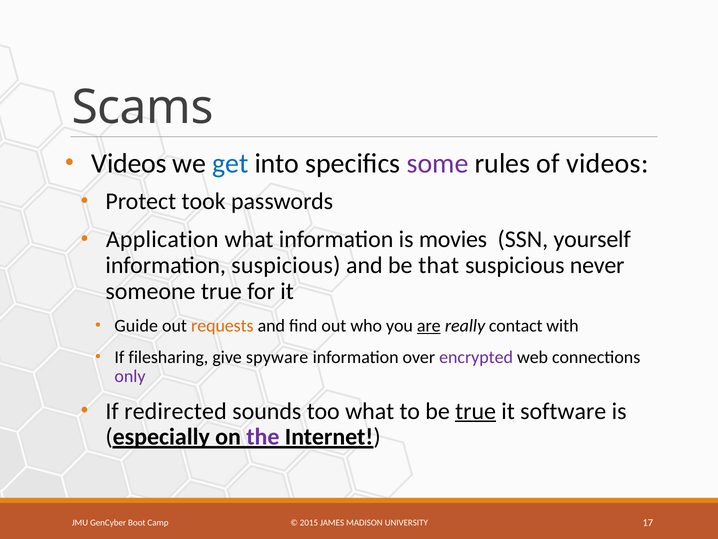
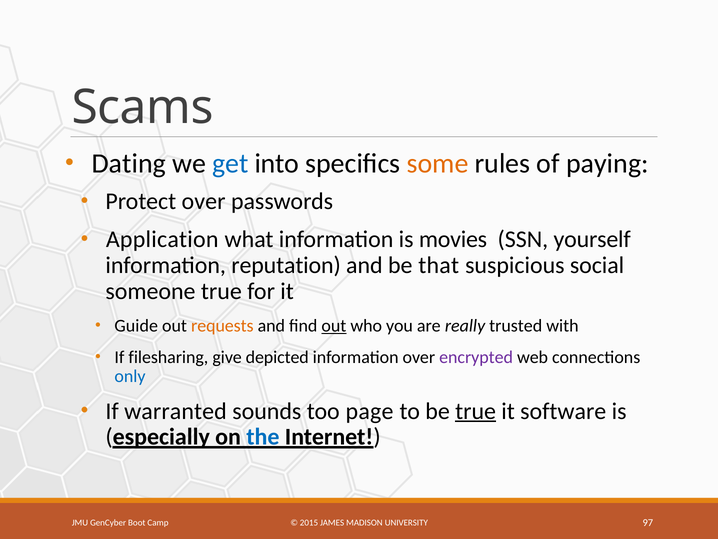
Videos: Videos -> Dating (129, 163)
some colour: purple -> orange (438, 163)
of videos: videos -> paying (607, 163)
Protect took: took -> over (204, 201)
information suspicious: suspicious -> reputation (286, 265)
never: never -> social (597, 265)
out underline: none -> present (334, 325)
are underline: present -> none (429, 325)
contact: contact -> trusted (516, 325)
spyware: spyware -> depicted (277, 357)
only colour: purple -> blue (130, 376)
redirected: redirected -> warranted (175, 411)
too what: what -> page (370, 411)
the colour: purple -> blue (263, 437)
17: 17 -> 97 (648, 522)
